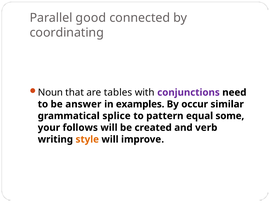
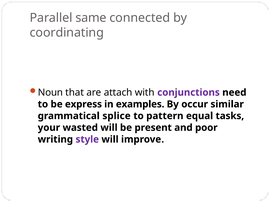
good: good -> same (91, 18)
tables: tables -> attach (118, 92)
answer: answer -> express (83, 104)
some: some -> tasks (230, 116)
follows: follows -> wasted (80, 127)
created: created -> present (153, 127)
verb: verb -> poor (206, 127)
style colour: orange -> purple (87, 139)
